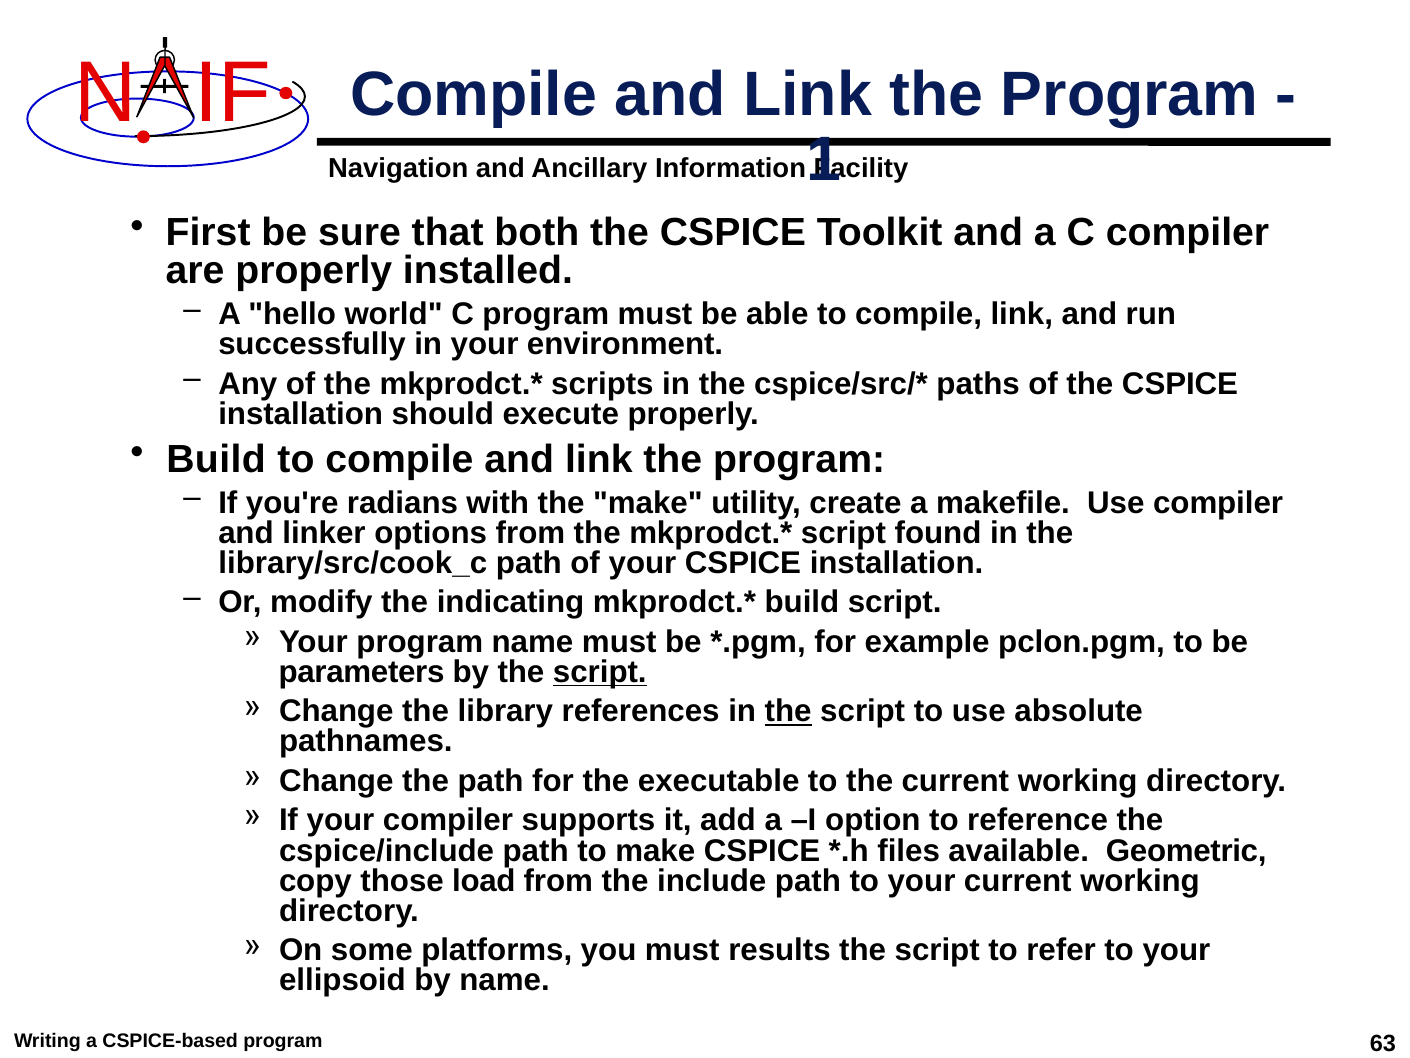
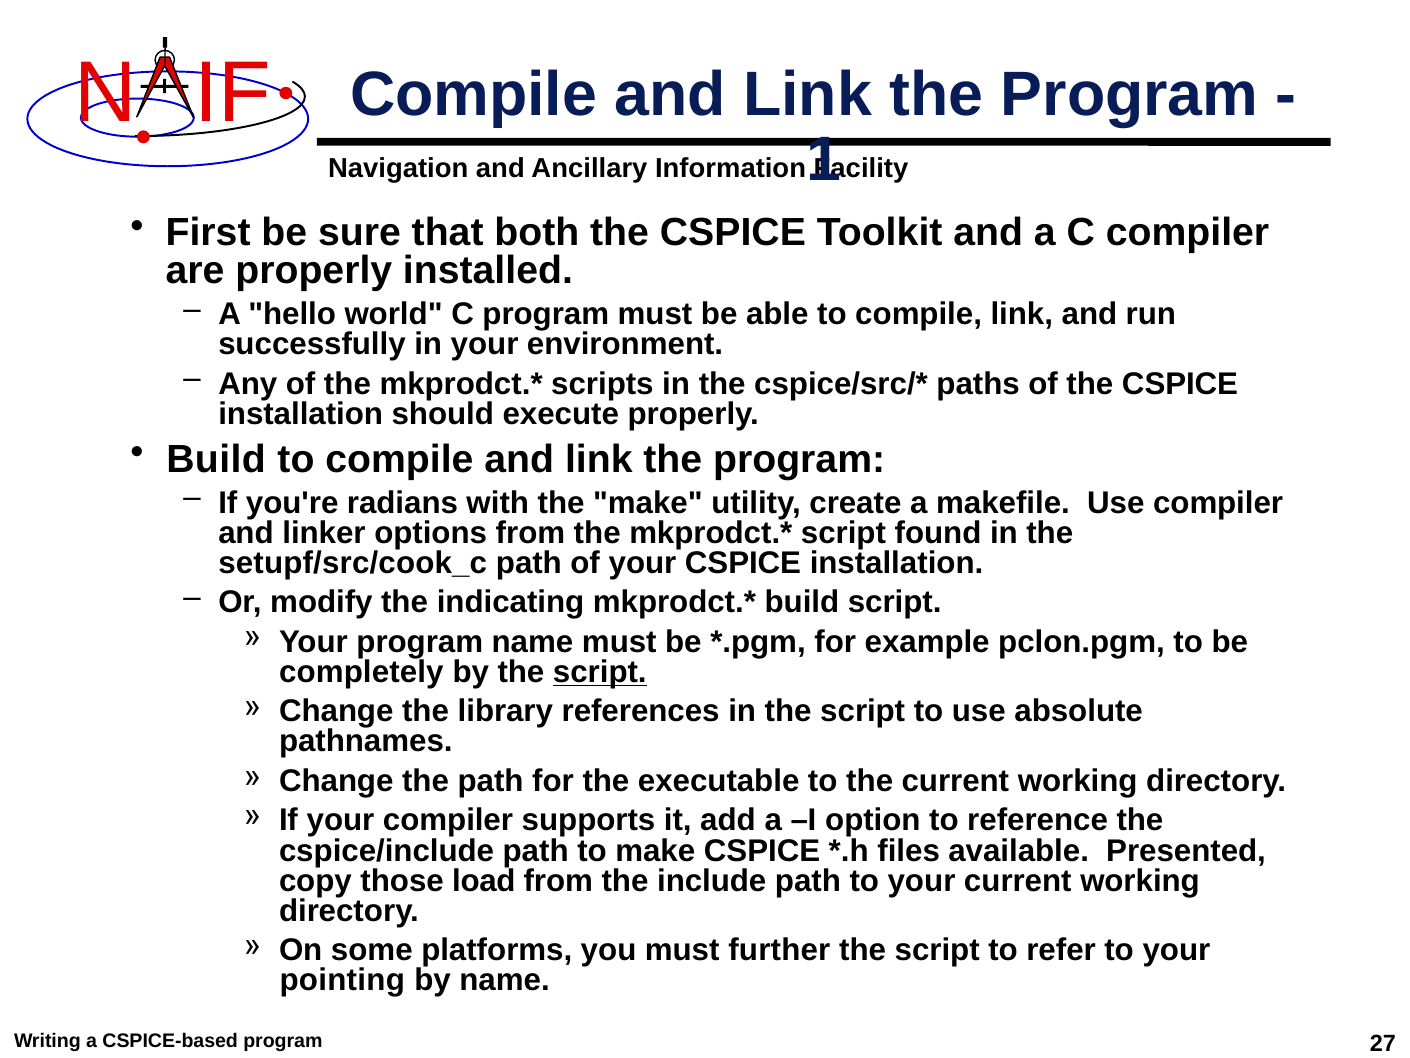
library/src/cook_c: library/src/cook_c -> setupf/src/cook_c (353, 563)
parameters: parameters -> completely (361, 672)
the underline: present -> none (788, 711)
Geometric: Geometric -> Presented (1186, 850)
results: results -> further (779, 950)
ellipsoid: ellipsoid -> pointing (342, 980)
63: 63 -> 27 (1383, 1043)
